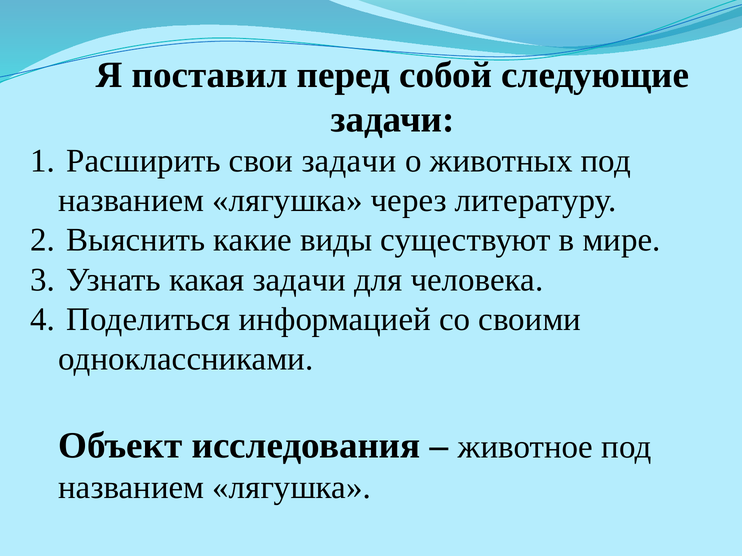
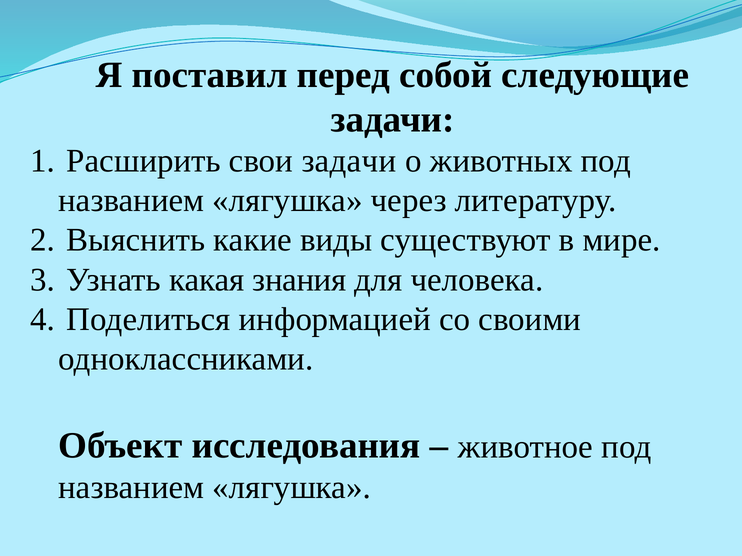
какая задачи: задачи -> знания (299, 280)
